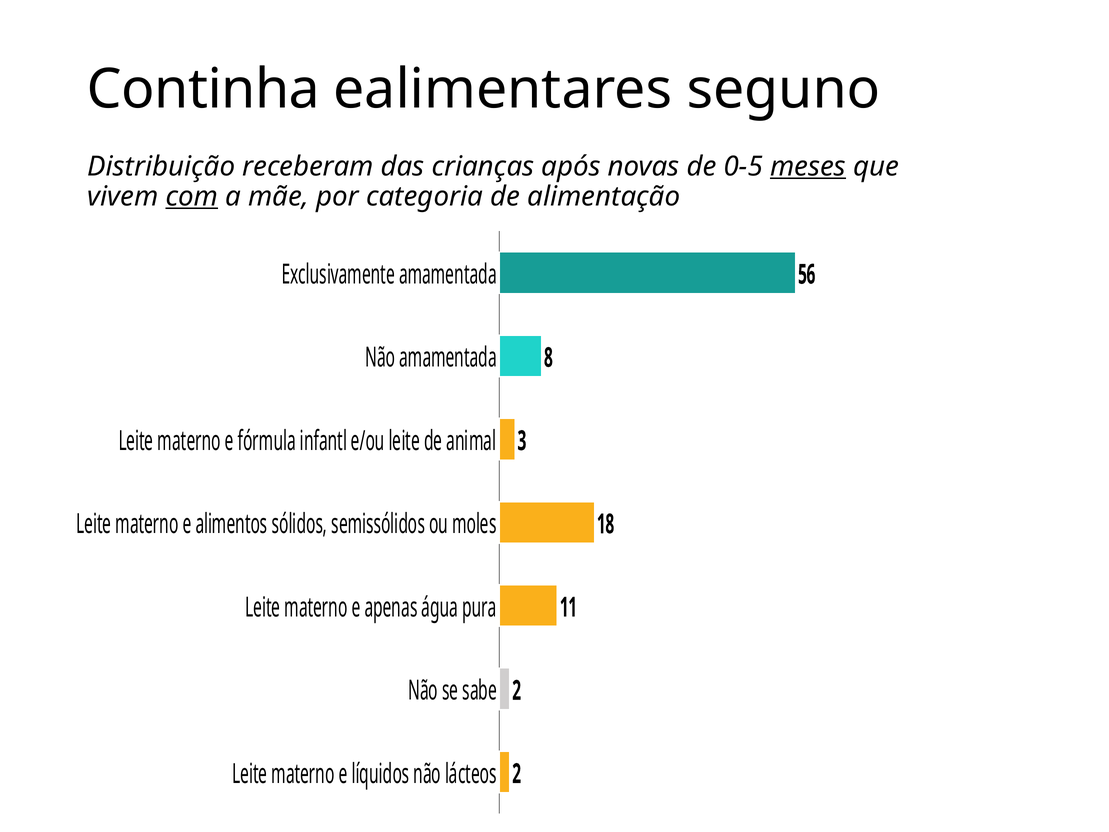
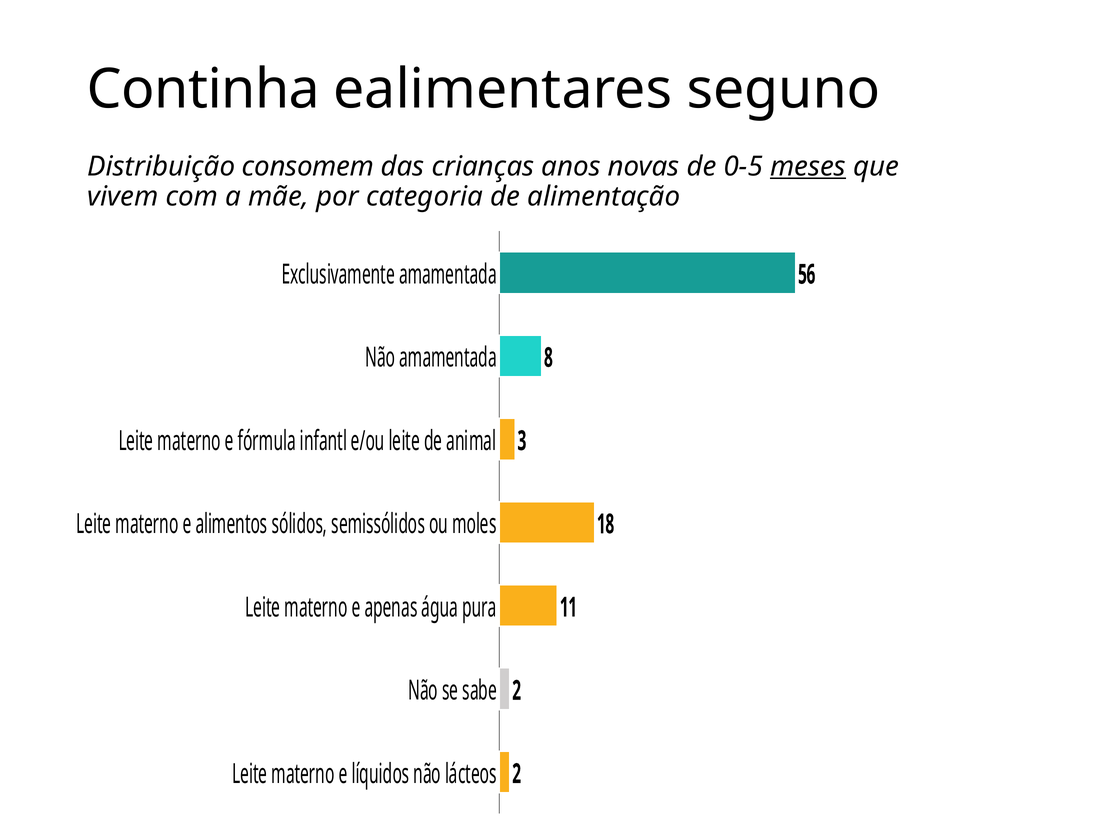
receberam: receberam -> consomem (308, 166)
após: após -> anos (571, 166)
com underline: present -> none (192, 196)
